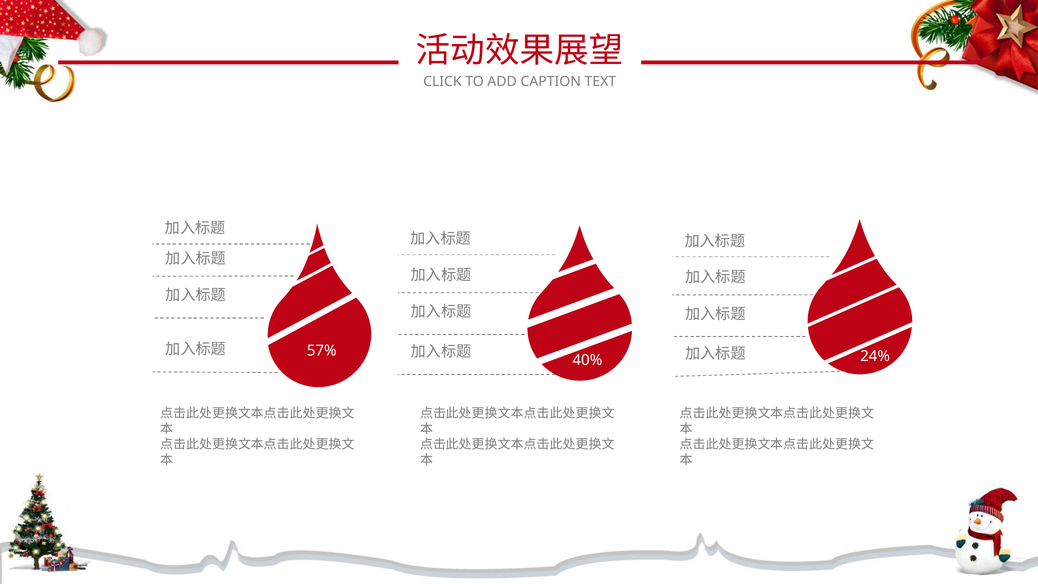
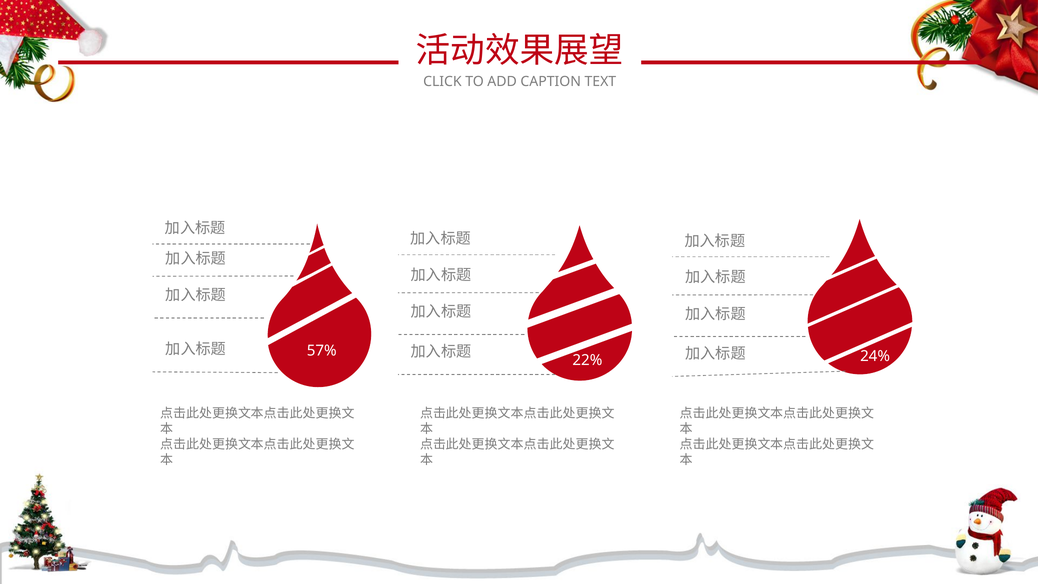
40%: 40% -> 22% (587, 361)
